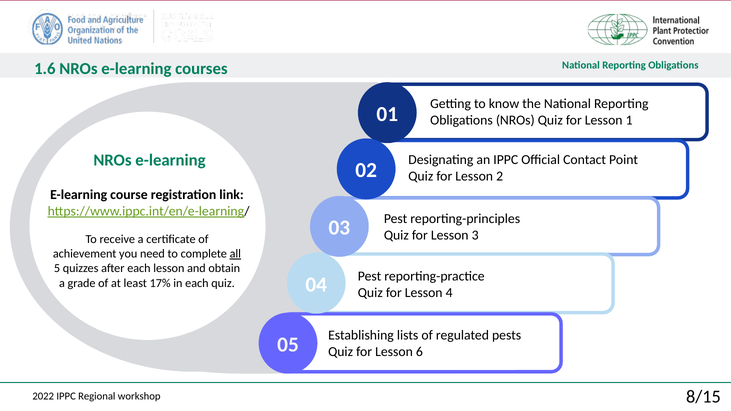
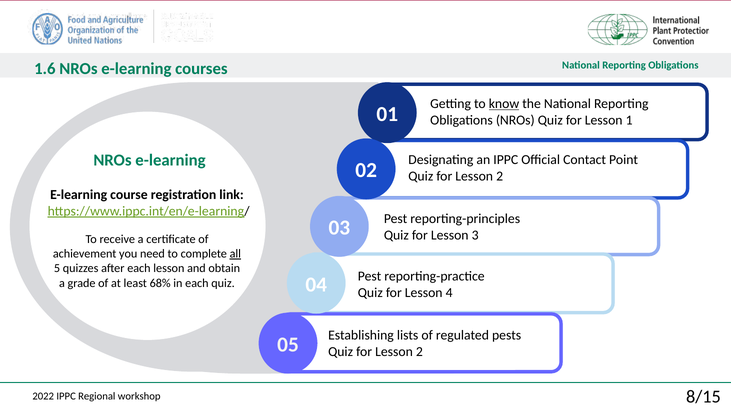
know underline: none -> present (504, 104)
17%: 17% -> 68% (160, 283)
6: 6 -> 2 (419, 352)
